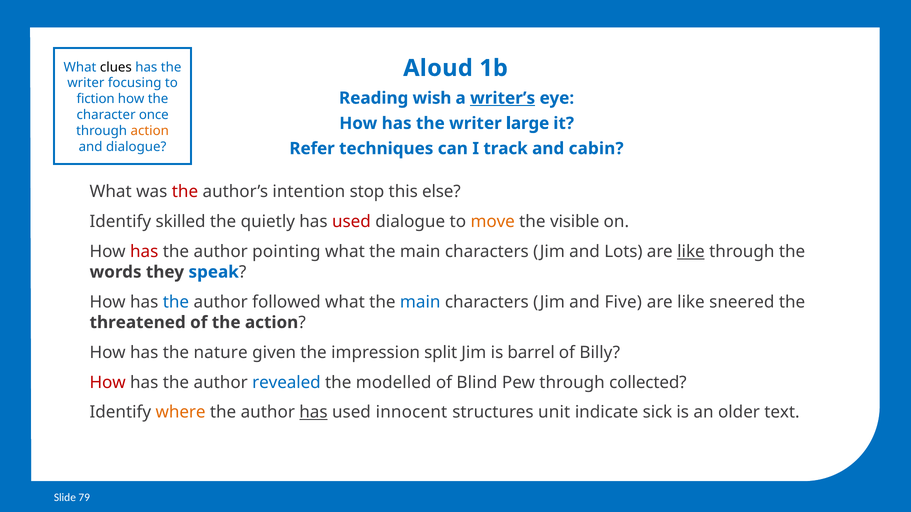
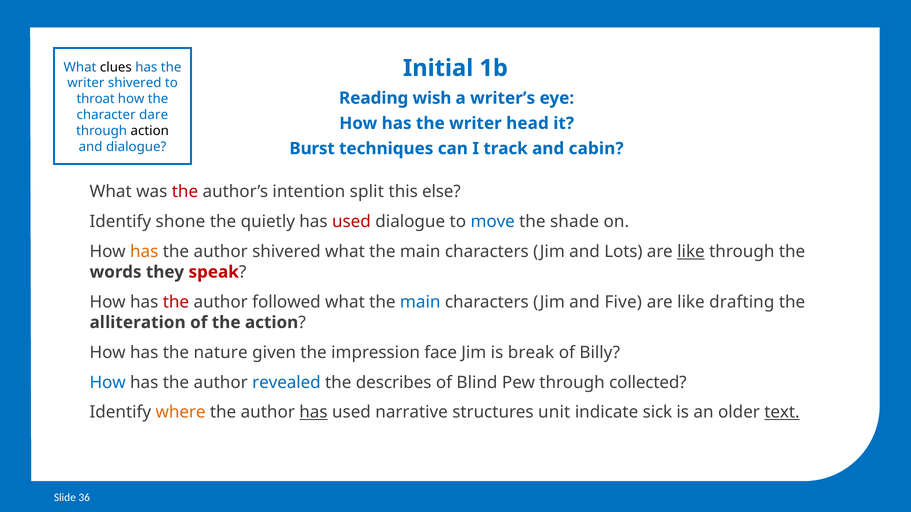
Aloud: Aloud -> Initial (438, 68)
writer focusing: focusing -> shivered (135, 83)
fiction: fiction -> throat (96, 99)
writer’s underline: present -> none (503, 98)
once: once -> dare (154, 115)
large: large -> head (527, 123)
action colour: orange -> black (150, 131)
Refer: Refer -> Burst (312, 149)
stop: stop -> split (367, 192)
skilled: skilled -> shone (180, 222)
move colour: orange -> blue (493, 222)
visible: visible -> shade (575, 222)
has colour: red -> orange (144, 252)
author pointing: pointing -> shivered (286, 252)
speak colour: blue -> red (214, 272)
the colour: blue -> red (176, 302)
sneered: sneered -> drafting (742, 302)
threatened: threatened -> alliteration (138, 323)
split: split -> face (441, 353)
barrel: barrel -> break (531, 353)
How colour: red -> blue (108, 383)
modelled: modelled -> describes (394, 383)
innocent: innocent -> narrative (412, 413)
text underline: none -> present (782, 413)
79: 79 -> 36 (84, 498)
